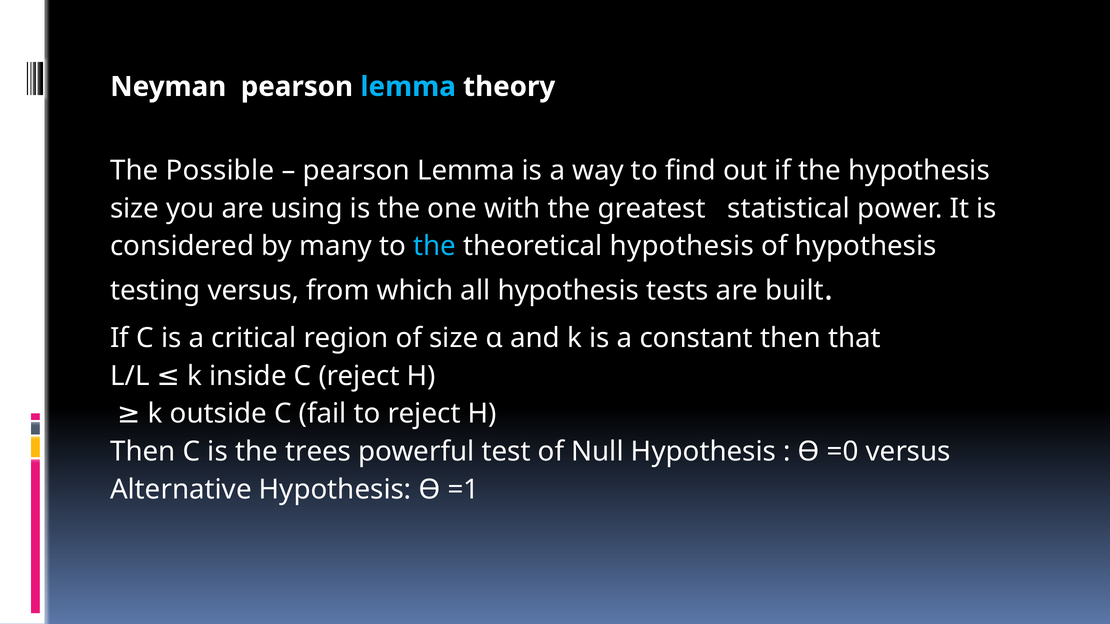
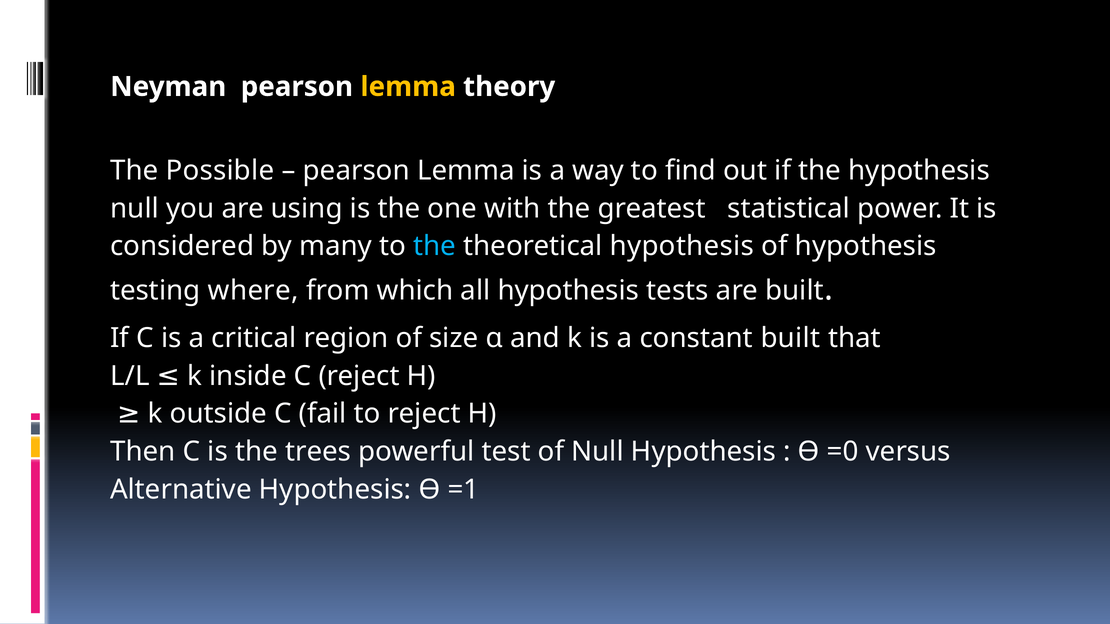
lemma colour: light blue -> yellow (408, 87)
size: size -> null (135, 209)
testing versus: versus -> where (253, 291)
constant then: then -> built (790, 338)
